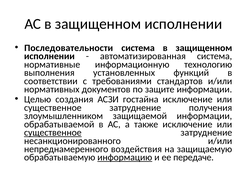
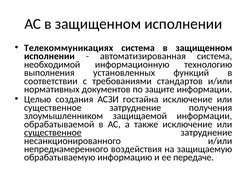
Последовательности: Последовательности -> Телекоммуникациях (69, 48)
нормативные: нормативные -> необходимой (52, 65)
информацию underline: present -> none (125, 158)
